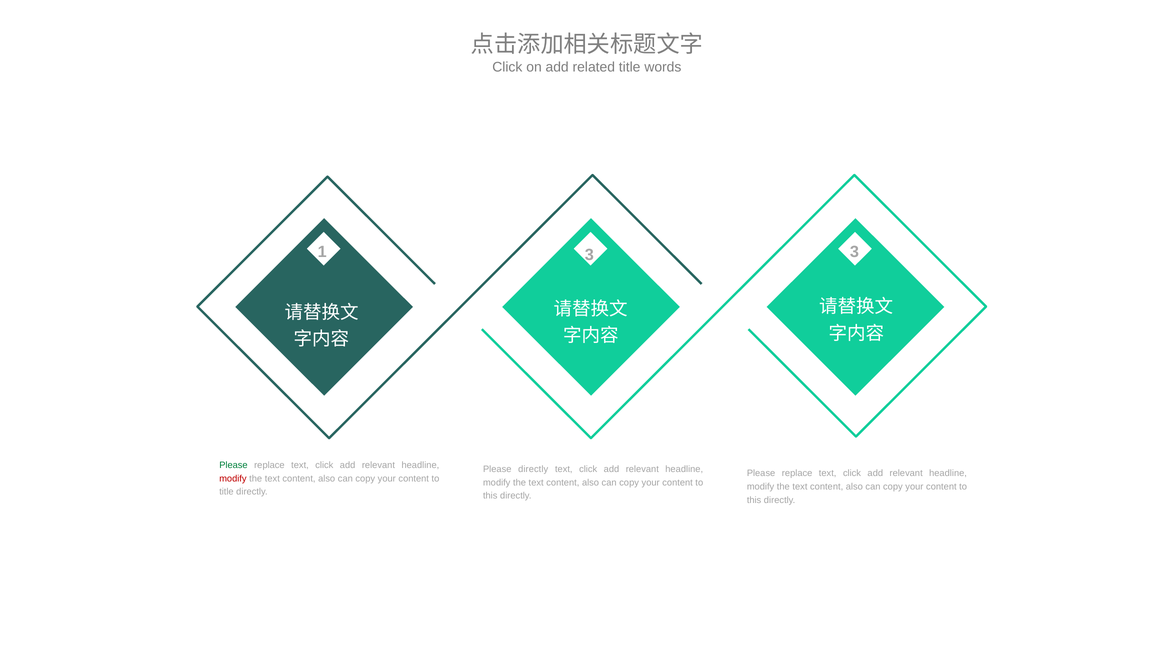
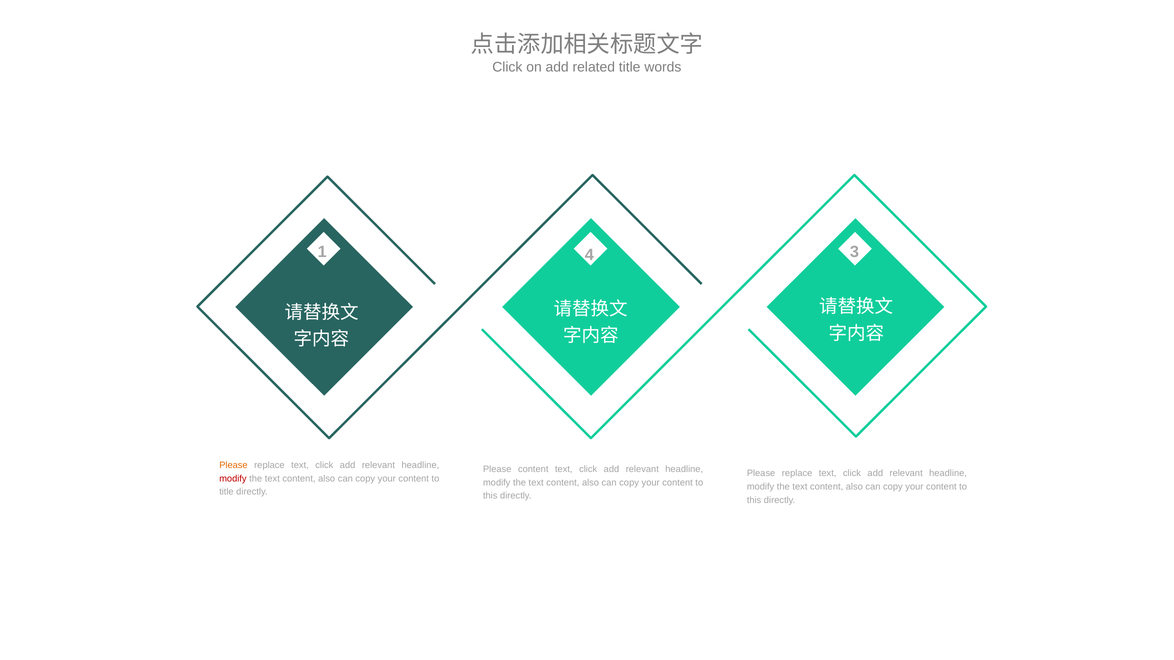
1 3: 3 -> 4 (589, 255)
Please colour: green -> orange (233, 465)
Please directly: directly -> content (533, 470)
